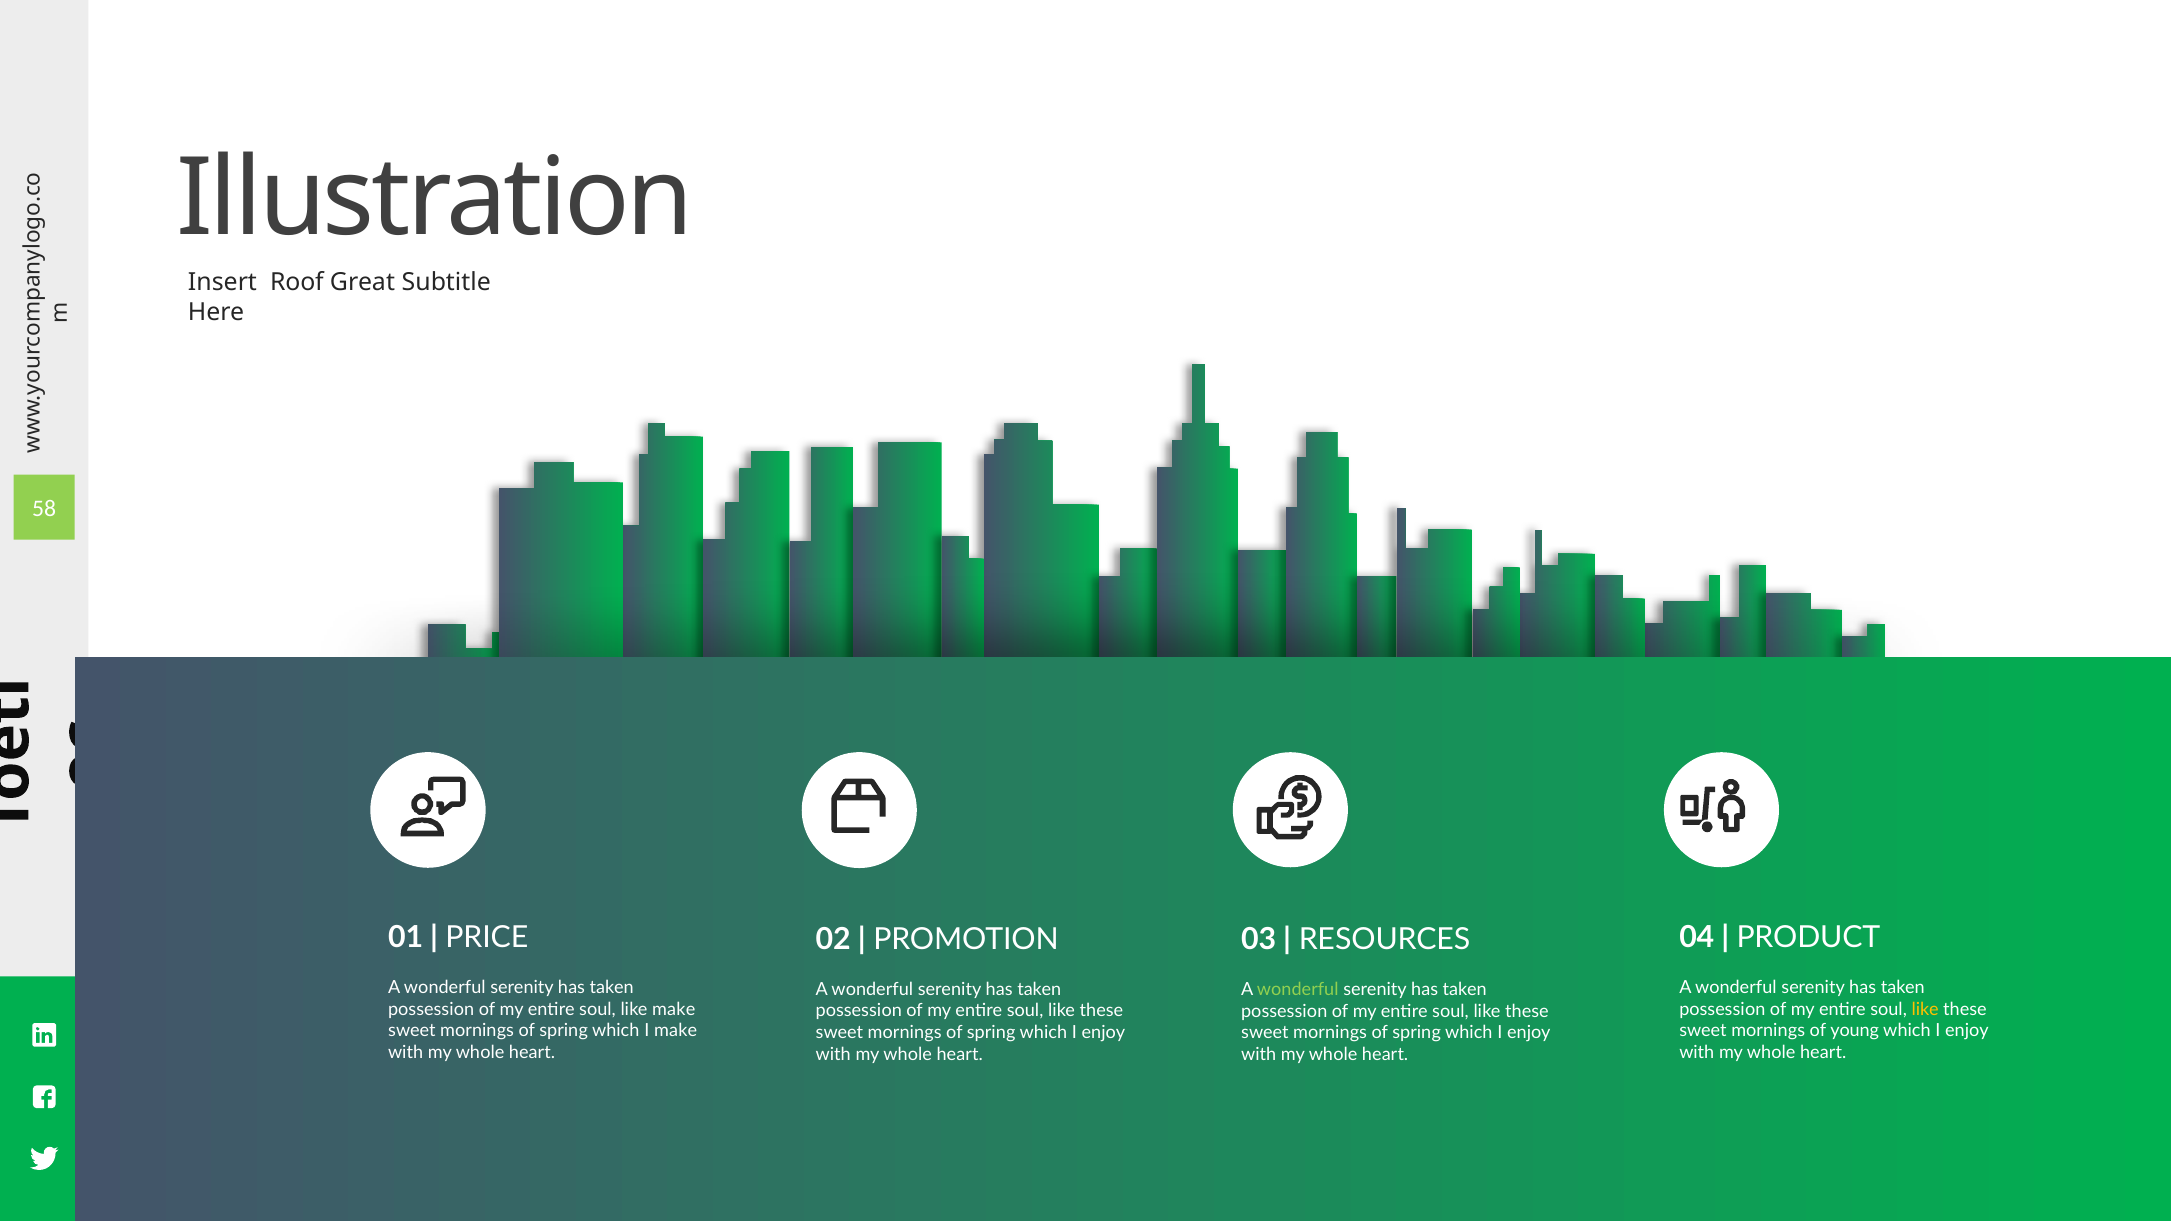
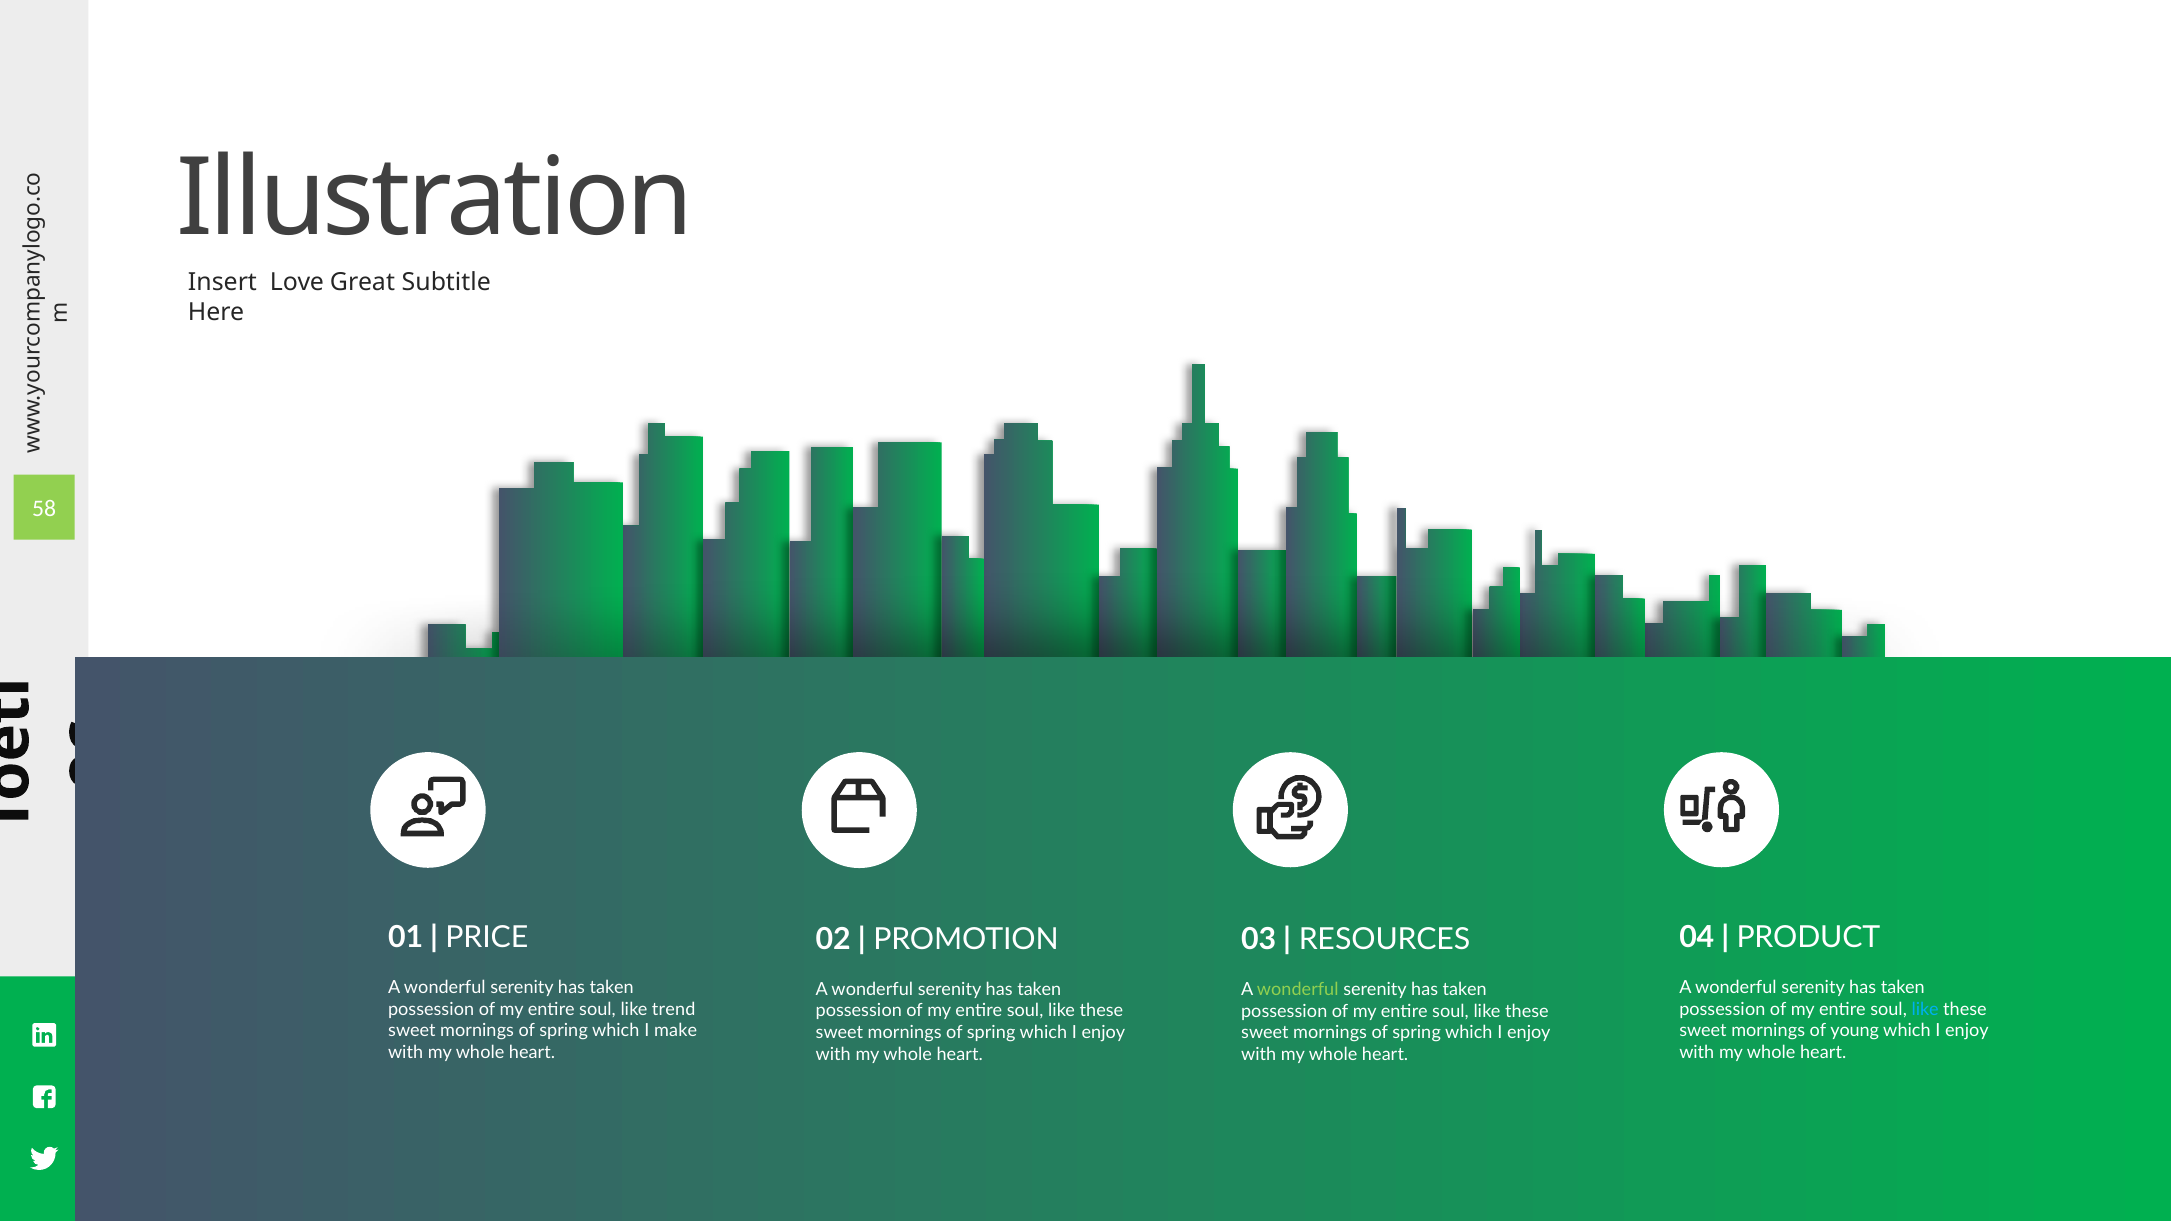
Roof: Roof -> Love (297, 282)
like make: make -> trend (674, 1009)
like colour: yellow -> light blue (1925, 1010)
